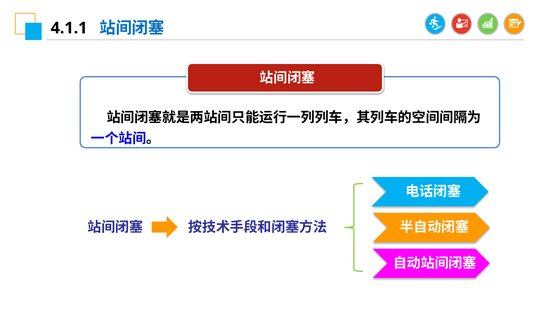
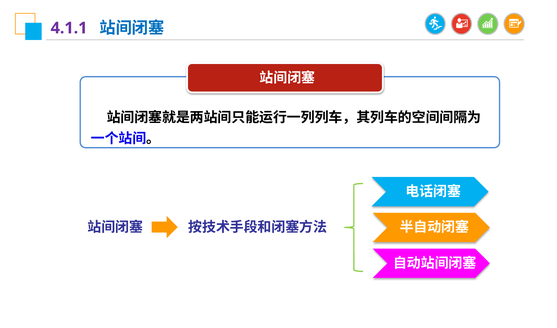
4.1.1 colour: black -> purple (69, 28)
